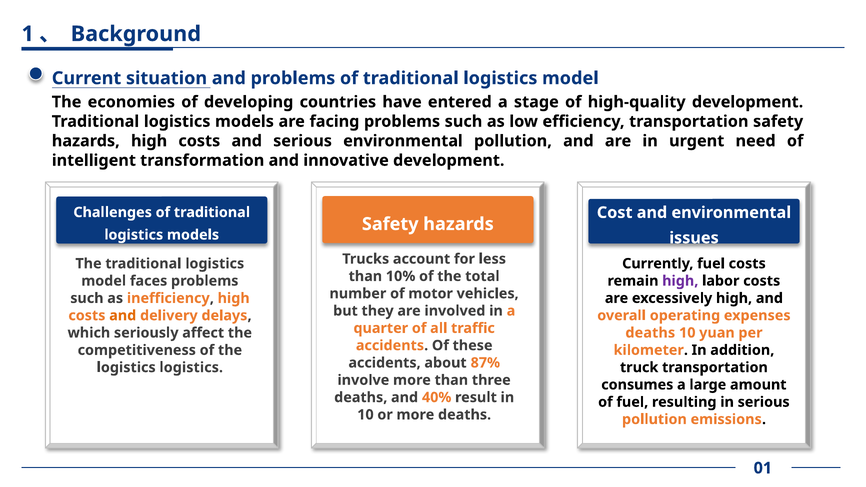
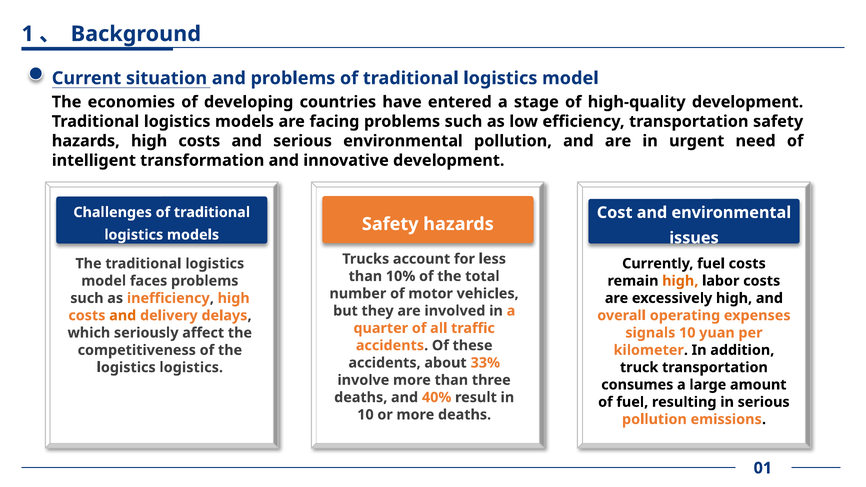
high colour: purple -> orange (680, 281)
deaths: deaths -> signals (650, 333)
87%: 87% -> 33% (485, 363)
